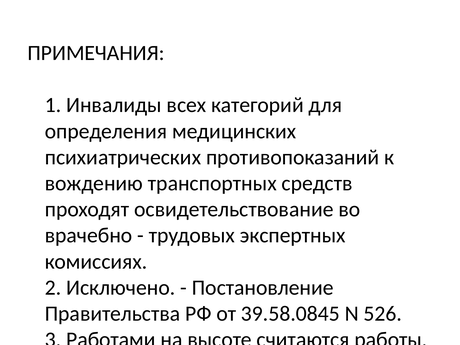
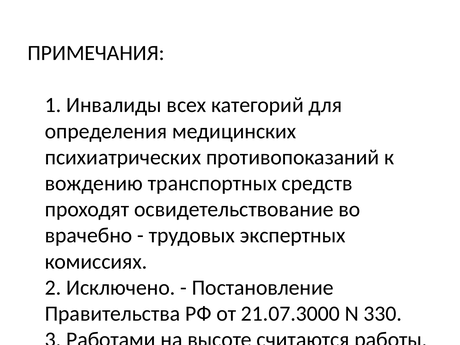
39.58.0845: 39.58.0845 -> 21.07.3000 (290, 314)
526: 526 -> 330 (383, 314)
